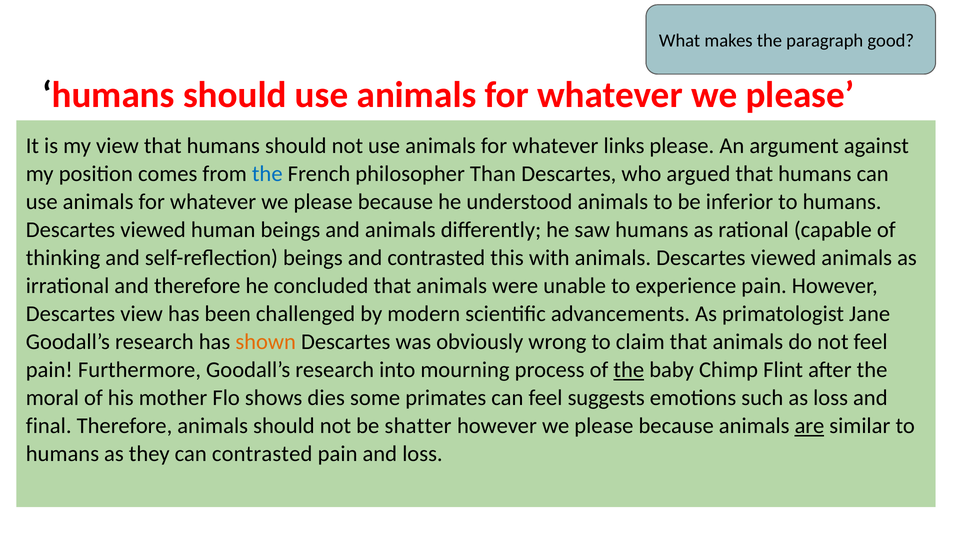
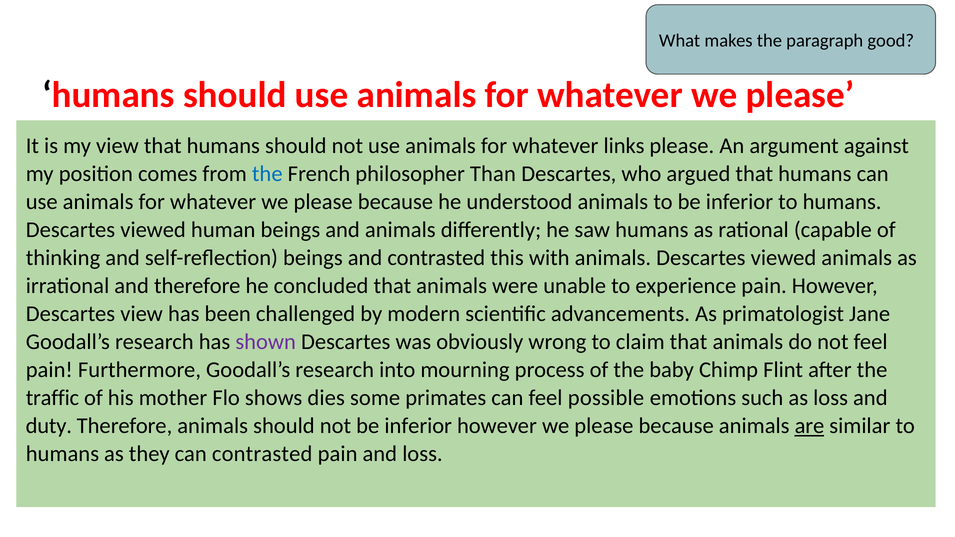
shown colour: orange -> purple (266, 342)
the underline: present -> none (629, 370)
moral: moral -> traffic (52, 398)
suggests: suggests -> possible (606, 398)
final: final -> duty (49, 426)
not be shatter: shatter -> inferior (418, 426)
